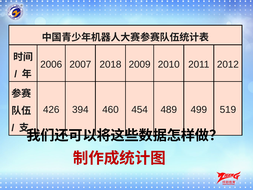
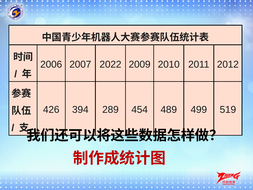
2018: 2018 -> 2022 (110, 64)
460: 460 -> 289 (110, 109)
